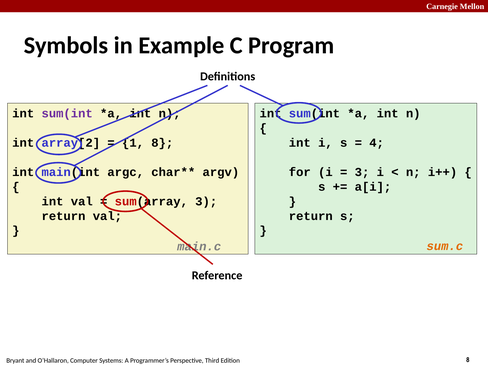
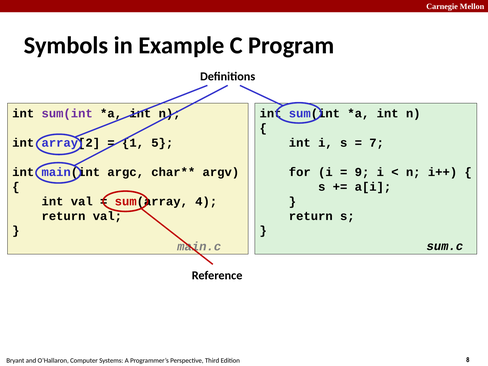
1 8: 8 -> 5 (162, 143)
4: 4 -> 7 (377, 143)
3: 3 -> 9 (362, 172)
sum(array 3: 3 -> 4 (206, 201)
sum.c colour: orange -> black (445, 246)
